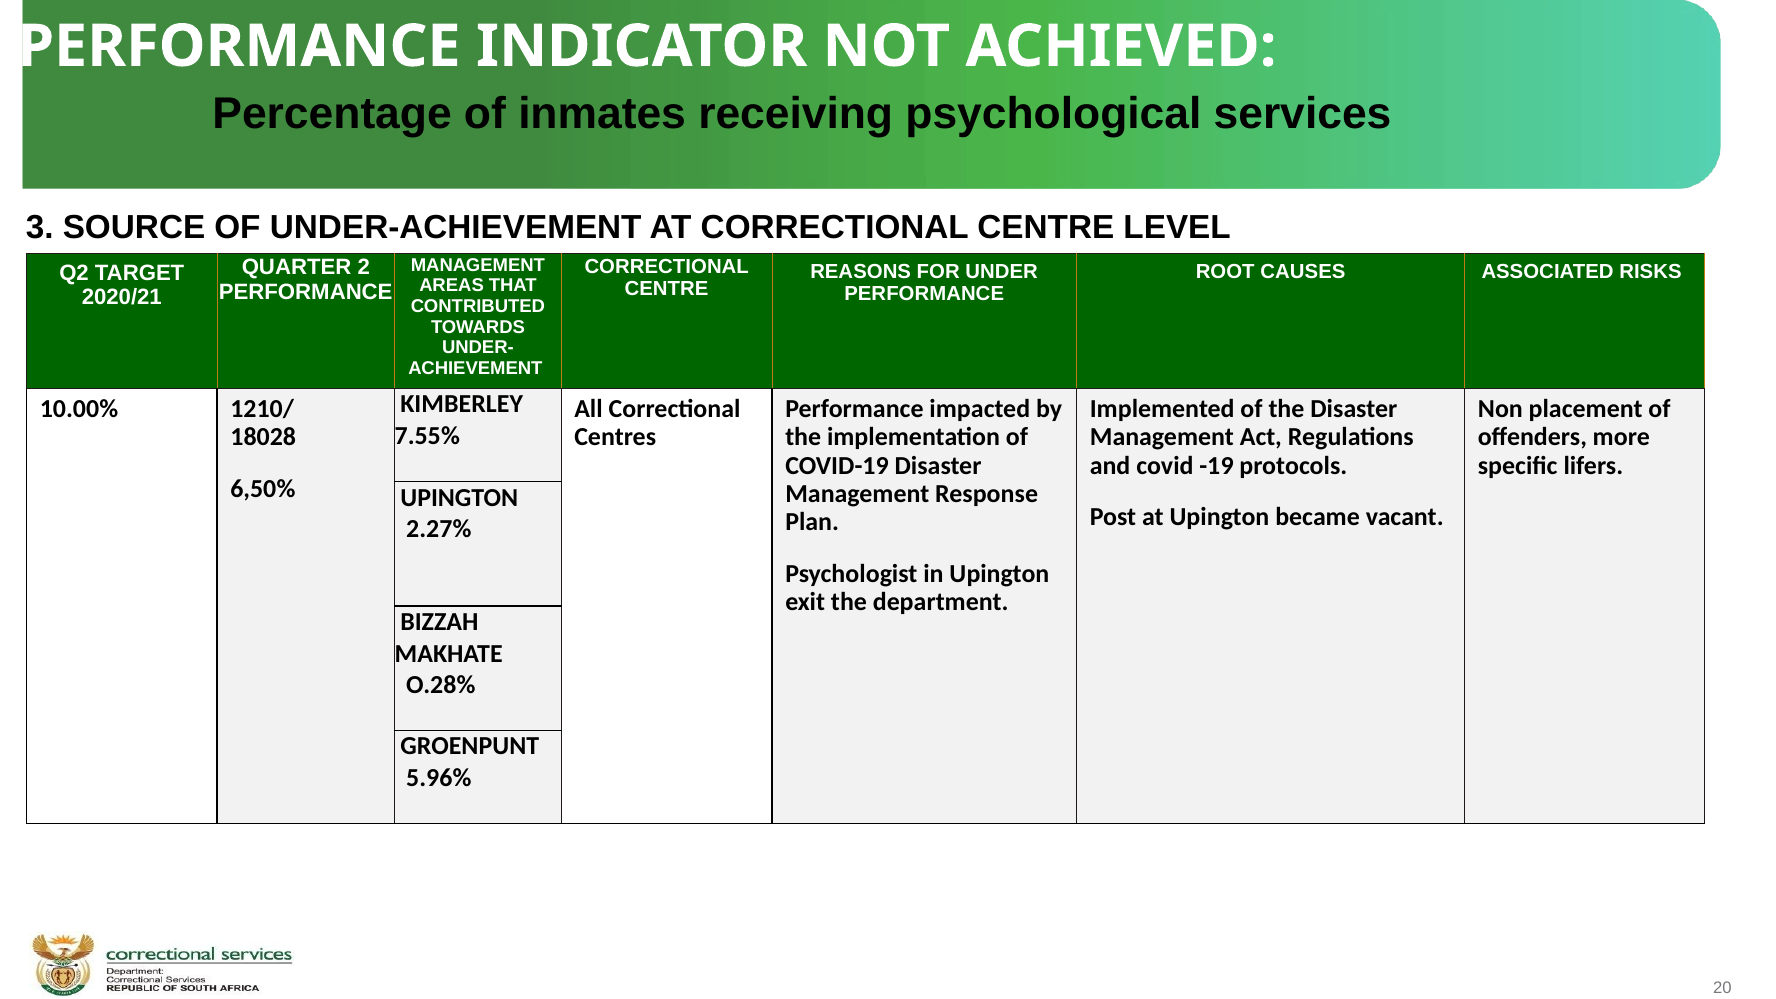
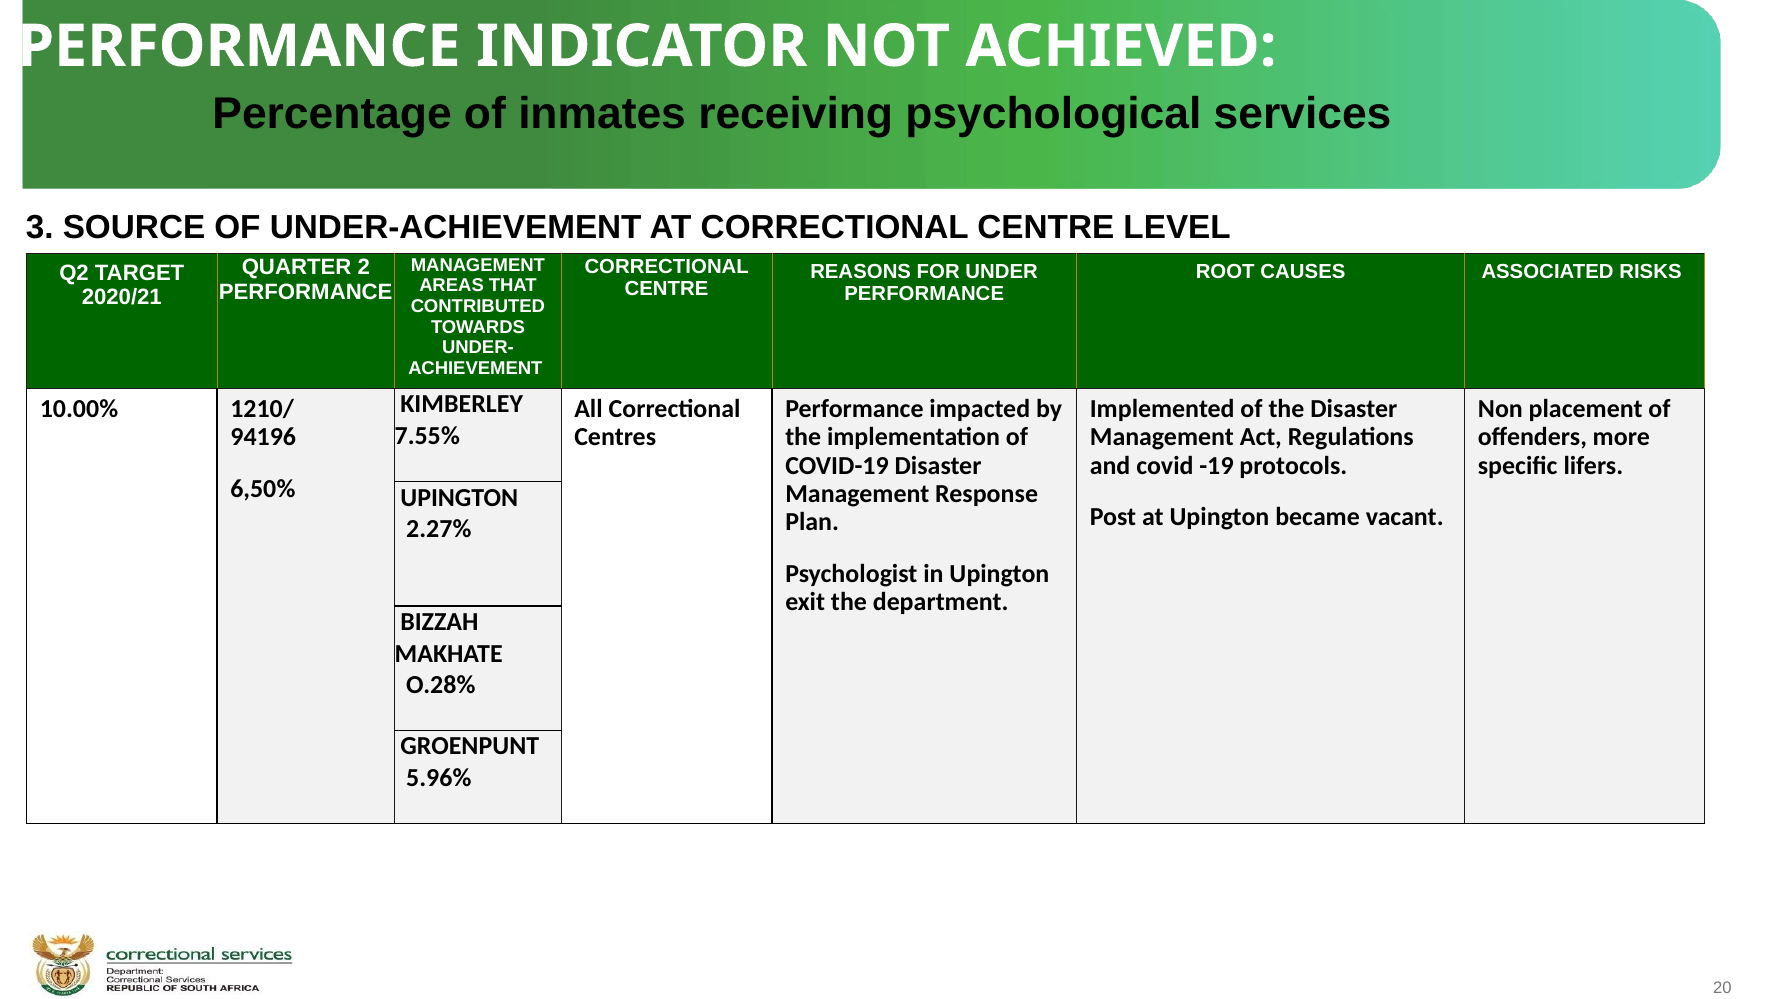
18028: 18028 -> 94196 (263, 437)
